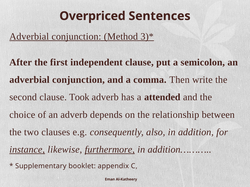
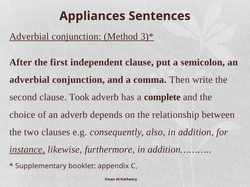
Overpriced: Overpriced -> Appliances (92, 16)
attended: attended -> complete (162, 97)
furthermore underline: present -> none (110, 150)
